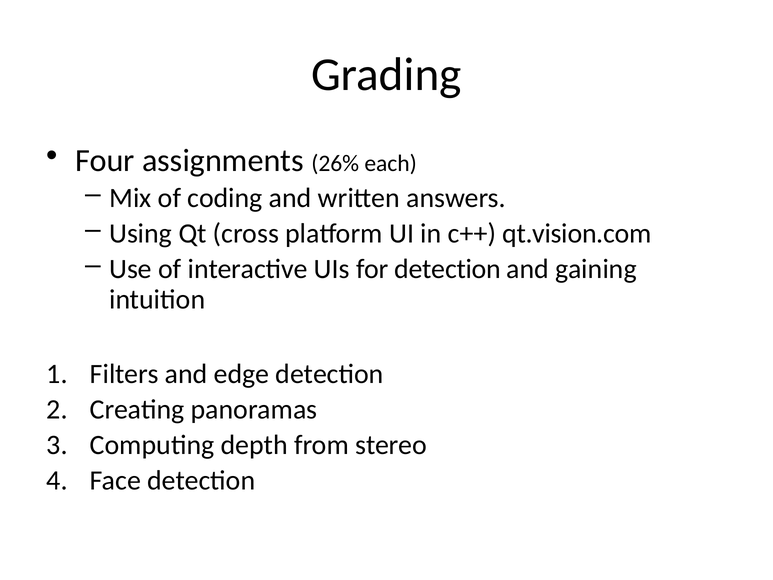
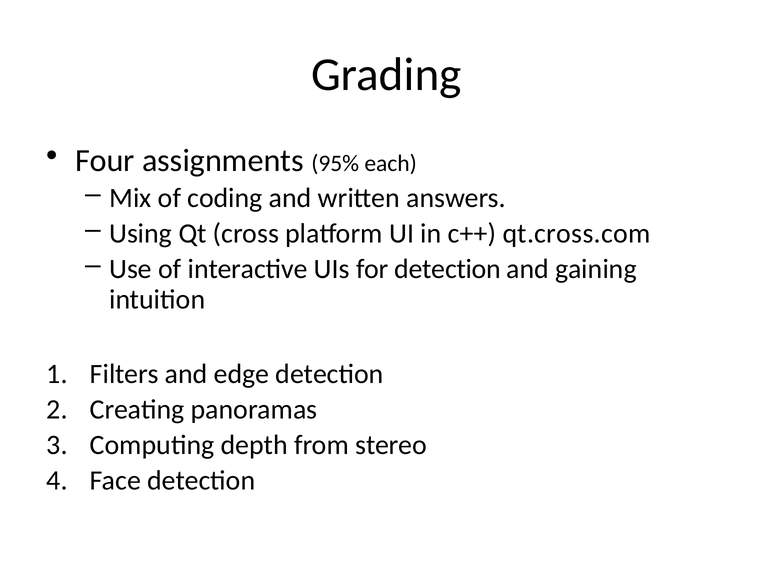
26%: 26% -> 95% (335, 164)
qt.vision.com: qt.vision.com -> qt.cross.com (577, 234)
